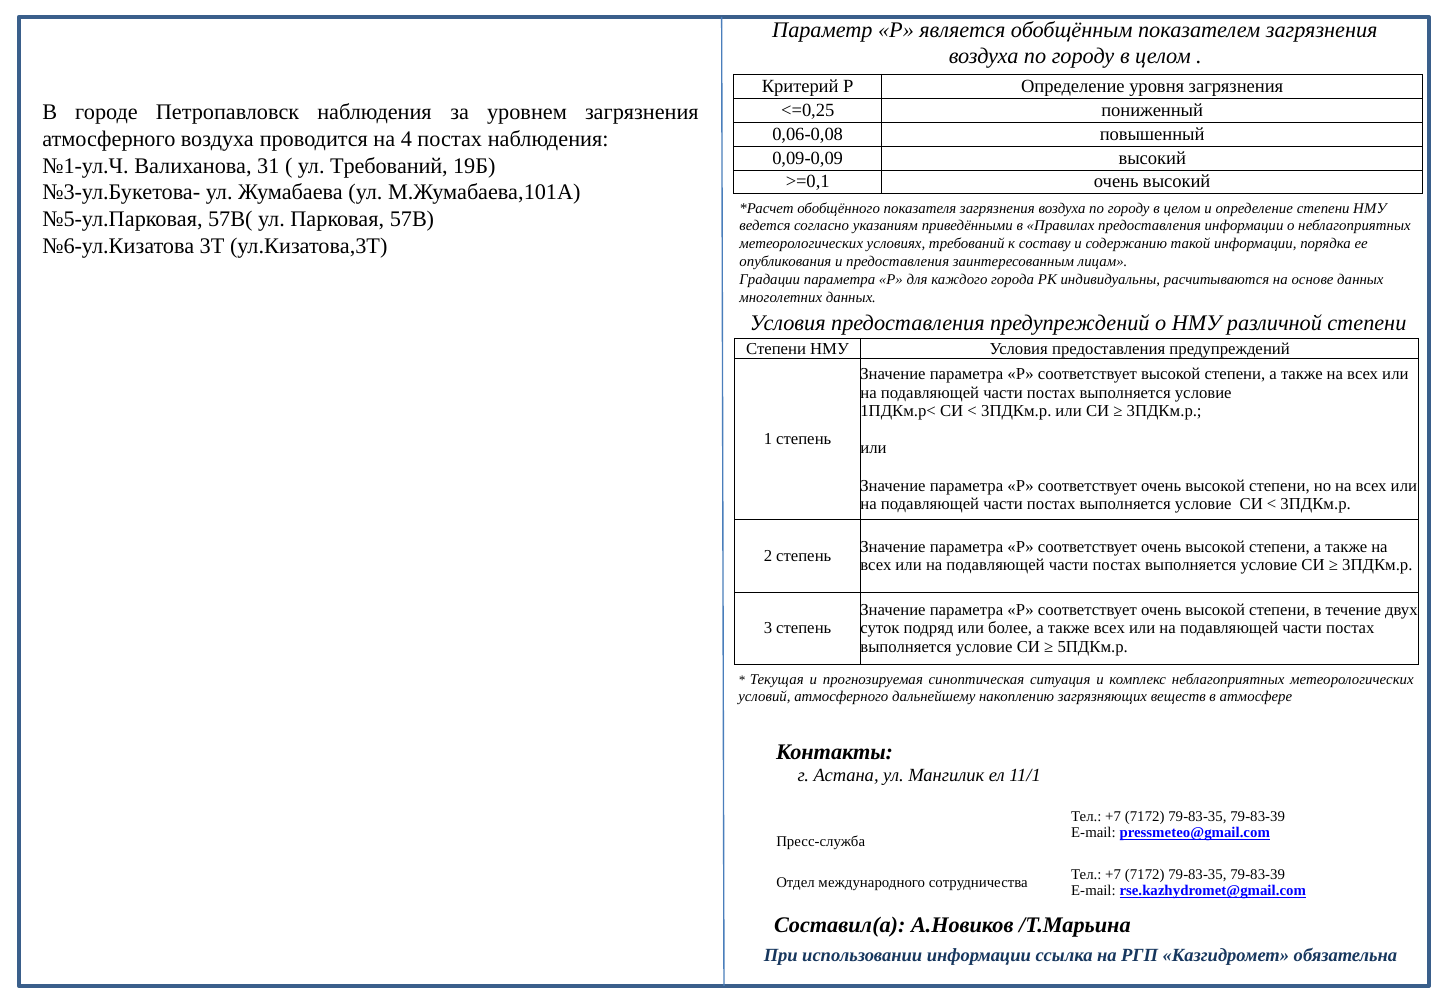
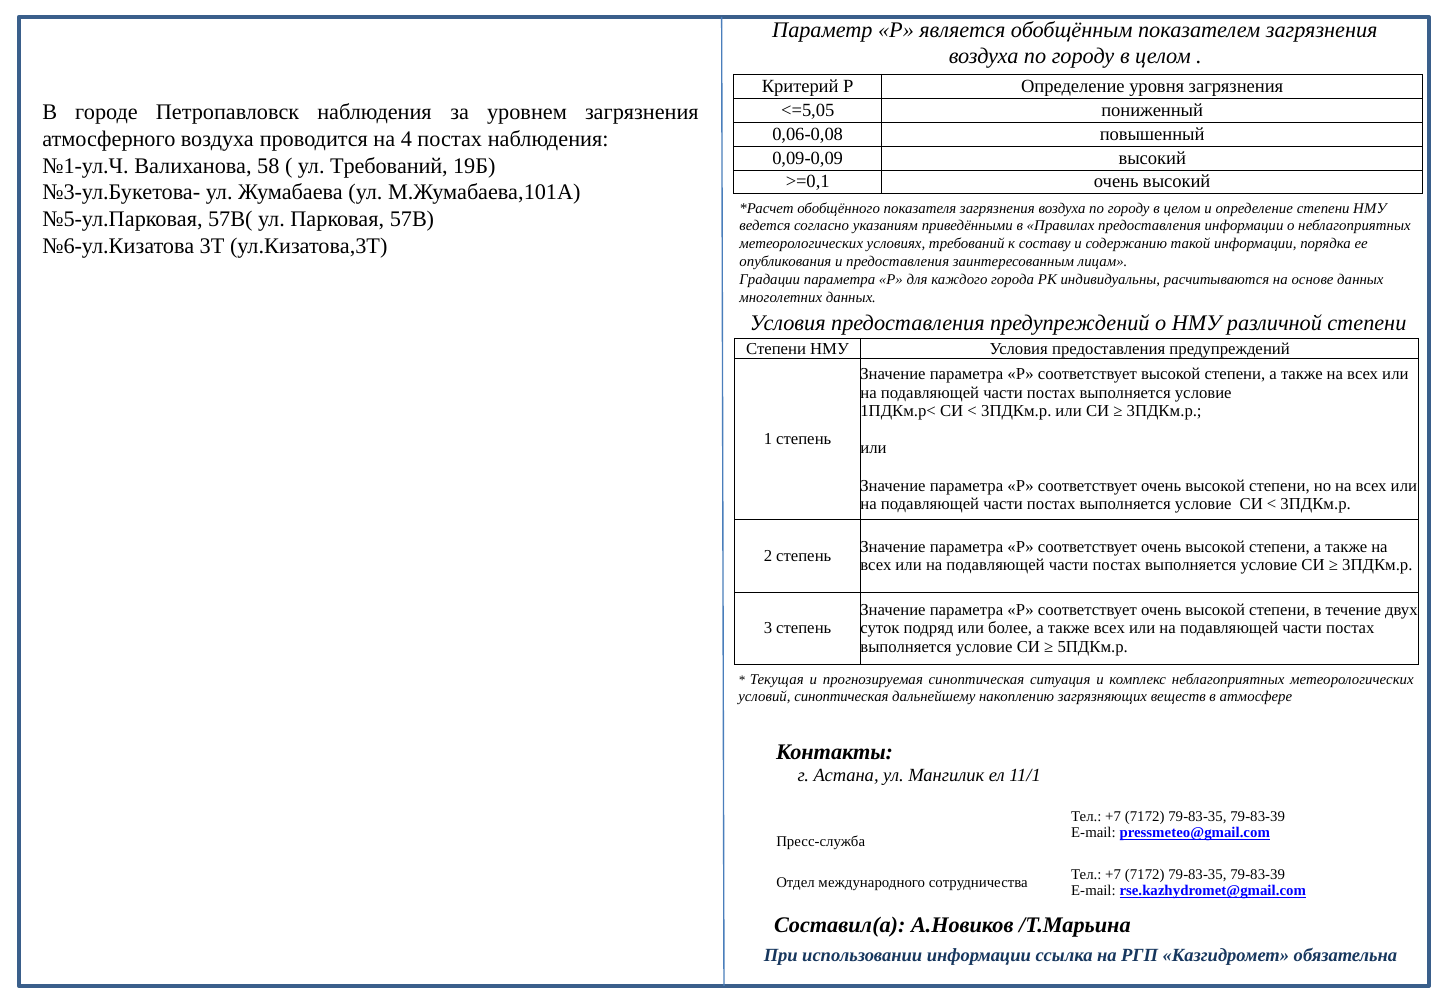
<=0,25: <=0,25 -> <=5,05 (808, 110)
31: 31 -> 58 (268, 166)
условий атмосферного: атмосферного -> синоптическая (841, 697)
